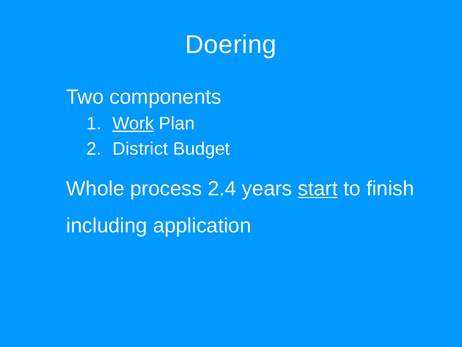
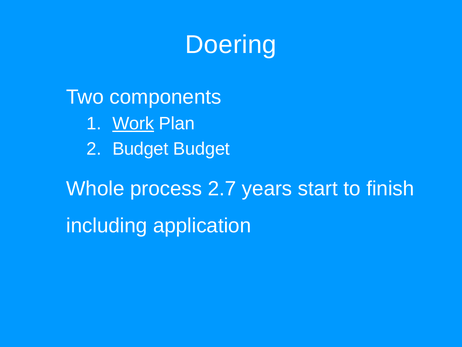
District: District -> Budget (140, 149)
2.4: 2.4 -> 2.7 (222, 188)
start underline: present -> none (318, 188)
